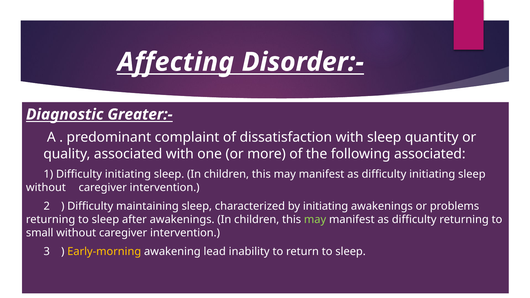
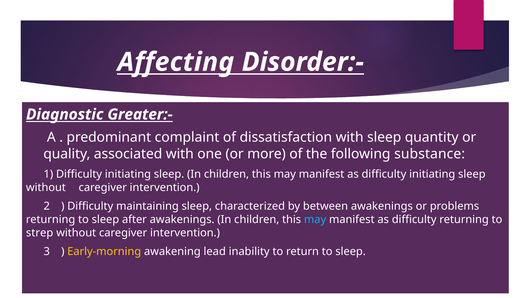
following associated: associated -> substance (430, 154)
by initiating: initiating -> between (326, 206)
may colour: light green -> light blue (315, 220)
small: small -> strep (40, 233)
